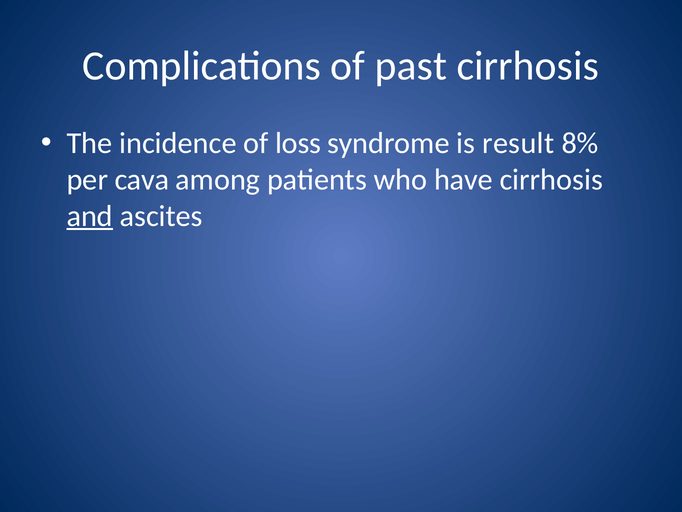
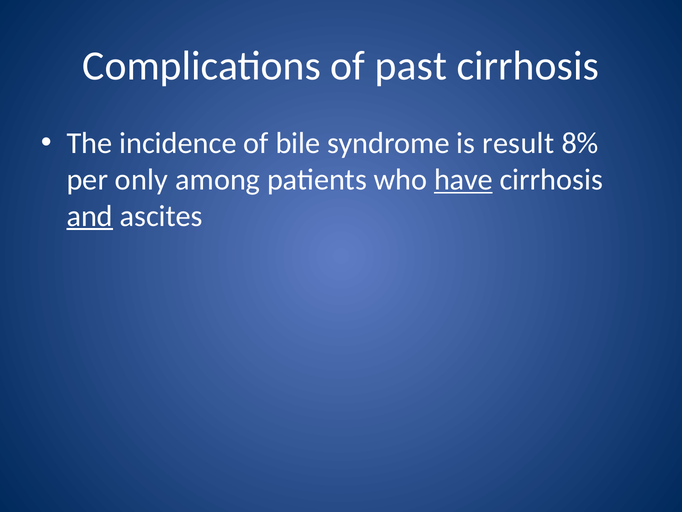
loss: loss -> bile (298, 143)
cava: cava -> only (142, 179)
have underline: none -> present (464, 179)
